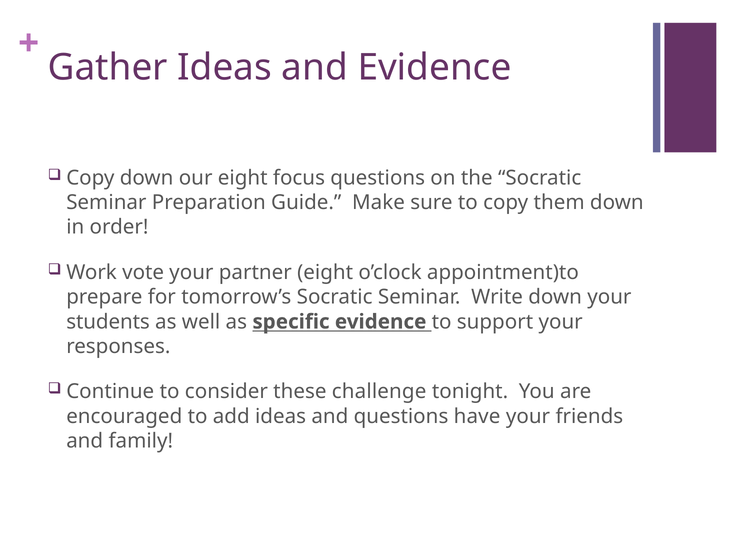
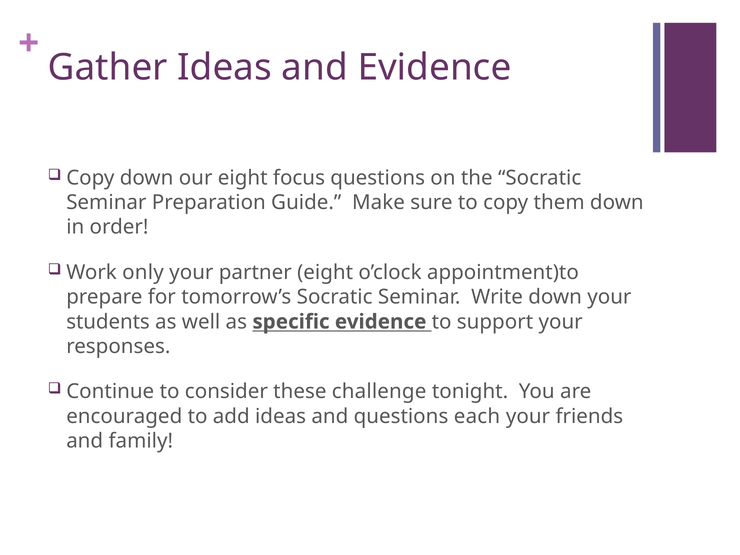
vote: vote -> only (143, 272)
have: have -> each (477, 416)
